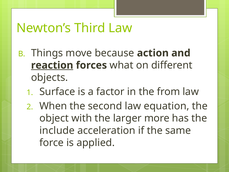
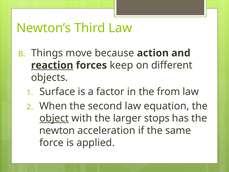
what: what -> keep (121, 65)
object underline: none -> present (54, 118)
more: more -> stops (157, 118)
include: include -> newton (57, 130)
